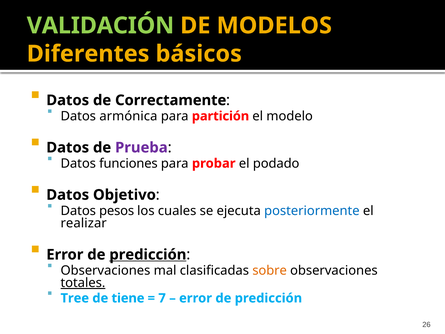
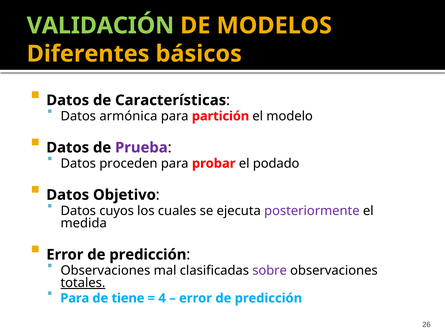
Correctamente: Correctamente -> Características (171, 100)
funciones: funciones -> proceden (128, 163)
pesos: pesos -> cuyos (117, 211)
posteriormente colour: blue -> purple (312, 211)
realizar: realizar -> medida (84, 223)
predicción underline: present -> none (148, 254)
sobre colour: orange -> purple (270, 270)
Tree: Tree -> Para (75, 298)
7: 7 -> 4 (162, 298)
